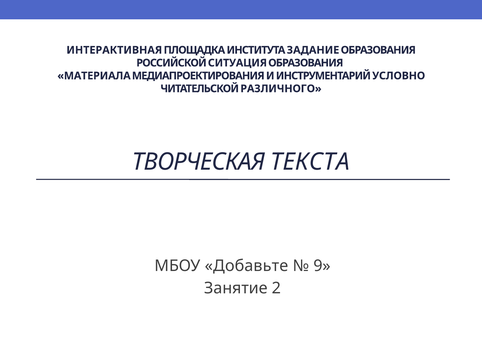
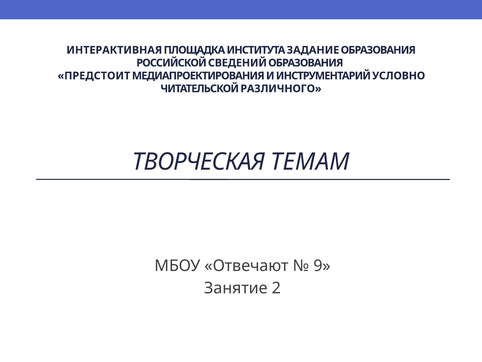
СИТУАЦИЯ: СИТУАЦИЯ -> СВЕДЕНИЙ (237, 63)
МАТЕРИАЛА: МАТЕРИАЛА -> ПРЕДСТОИТ (94, 76)
ТЕКСТА: ТЕКСТА -> ТЕМАМ (310, 162)
Добавьте: Добавьте -> Отвечают (247, 265)
